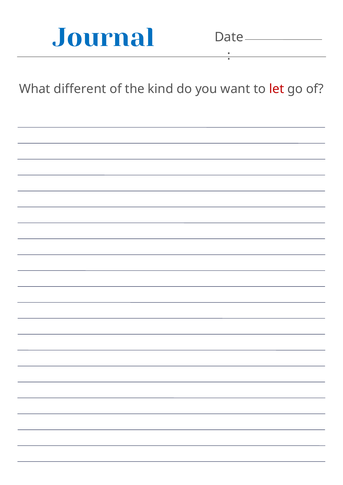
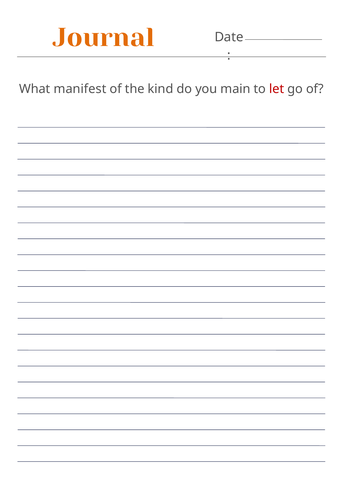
Journal colour: blue -> orange (104, 38)
different: different -> manifest (80, 89)
want: want -> main (235, 89)
